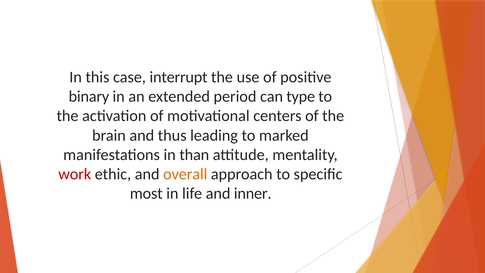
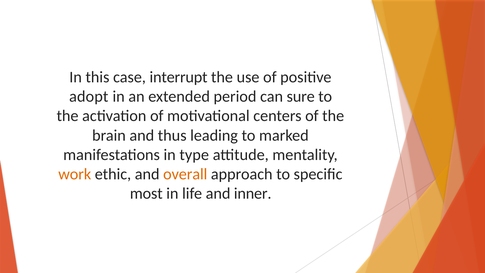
binary: binary -> adopt (89, 96)
type: type -> sure (301, 96)
than: than -> type (194, 155)
work colour: red -> orange (75, 174)
